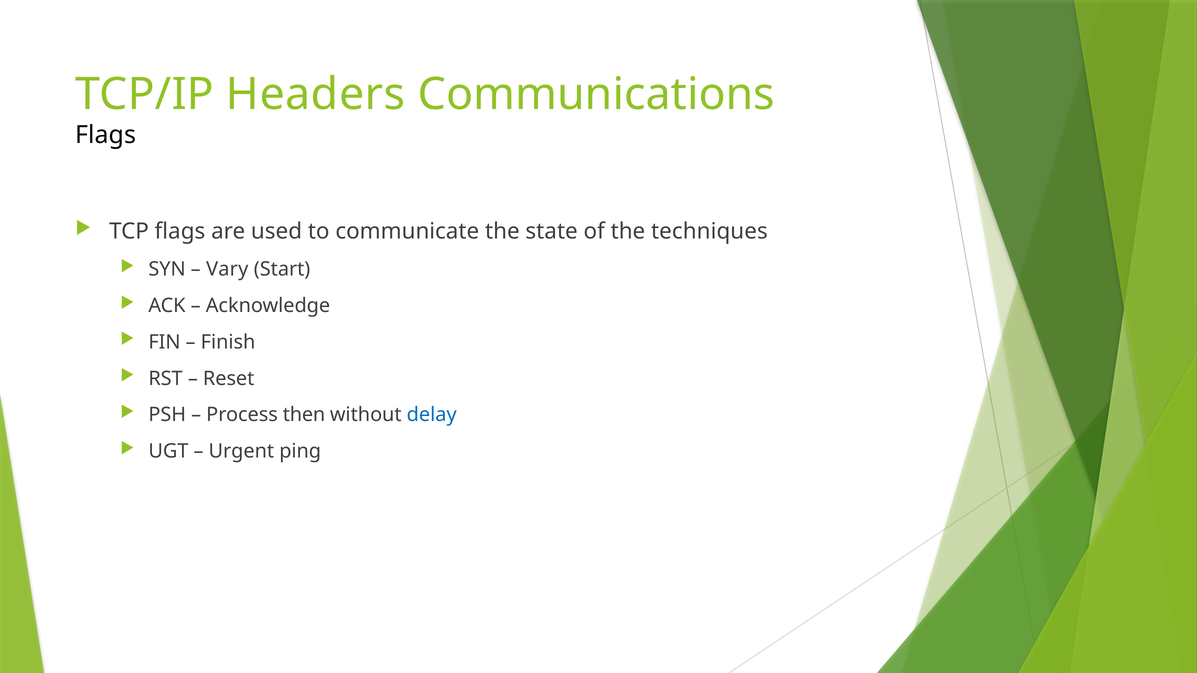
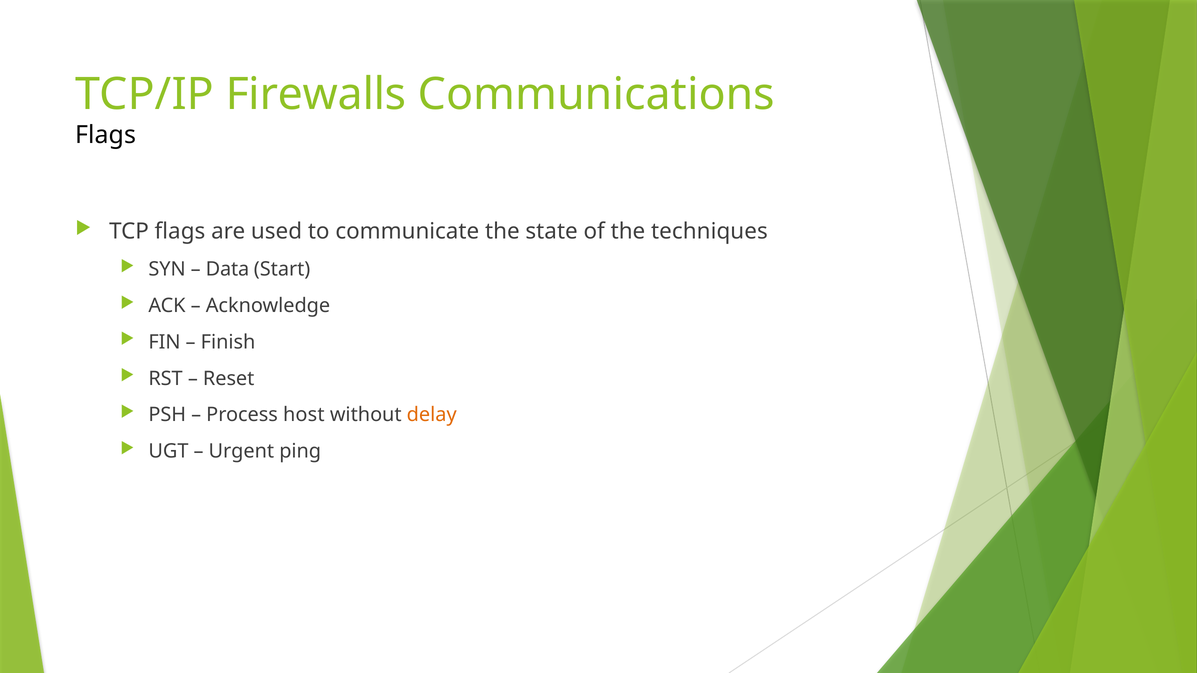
Headers: Headers -> Firewalls (316, 94)
Vary: Vary -> Data (227, 269)
then: then -> host (304, 415)
delay colour: blue -> orange (432, 415)
